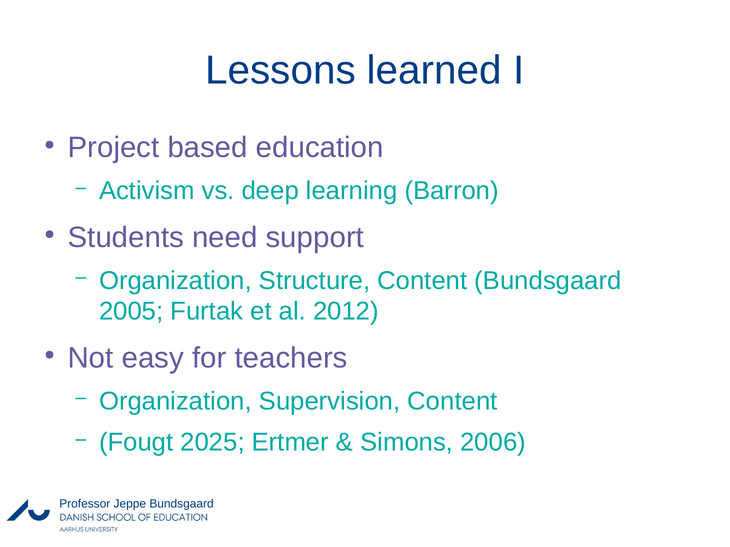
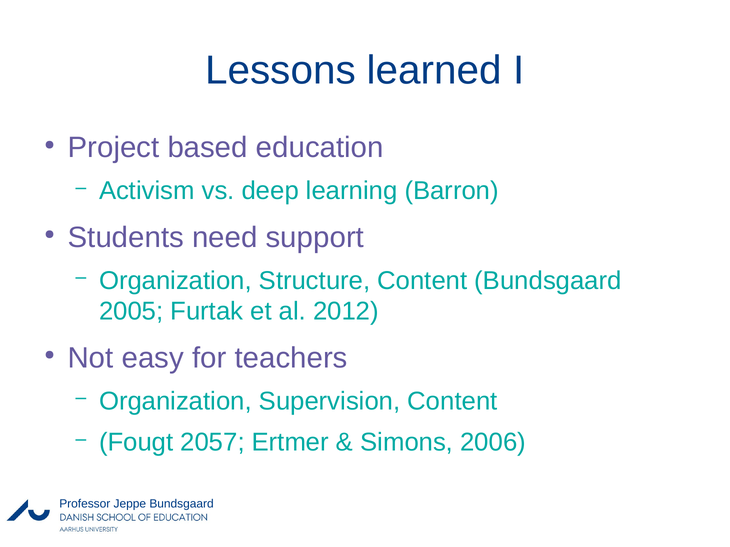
2025: 2025 -> 2057 (213, 443)
